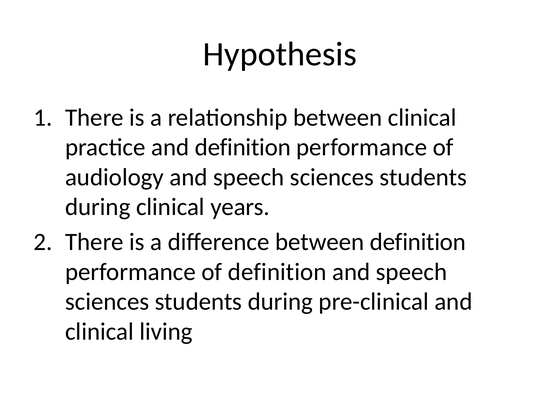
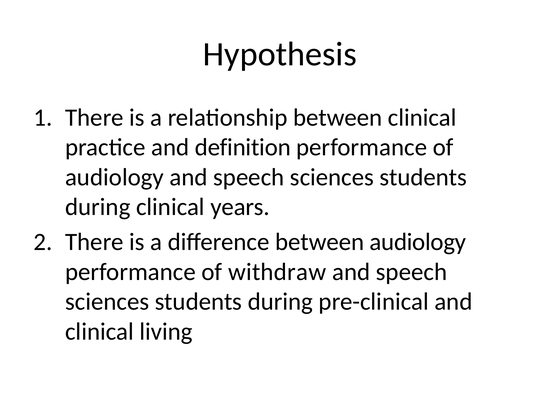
between definition: definition -> audiology (418, 242)
of definition: definition -> withdraw (277, 272)
